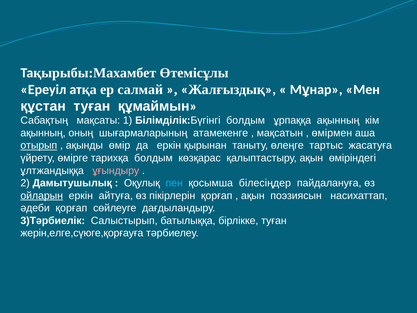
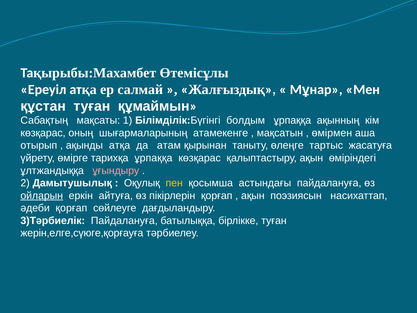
ақынның: ақынның -> көзқарас (43, 133)
отырып underline: present -> none (39, 145)
ақынды өмір: өмір -> атқа (120, 145)
да еркін: еркін -> атам (169, 145)
тарихқа болдым: болдым -> ұрпаққа (153, 158)
пен colour: light blue -> yellow (174, 183)
білесіңдер: білесіңдер -> астындағы (265, 183)
3)Тәрбиелік Салыстырып: Салыстырып -> Пайдалануға (124, 220)
